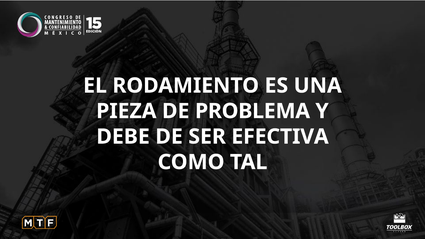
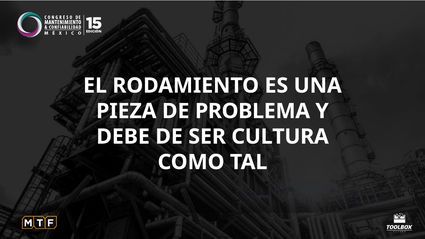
EFECTIVA: EFECTIVA -> CULTURA (280, 137)
